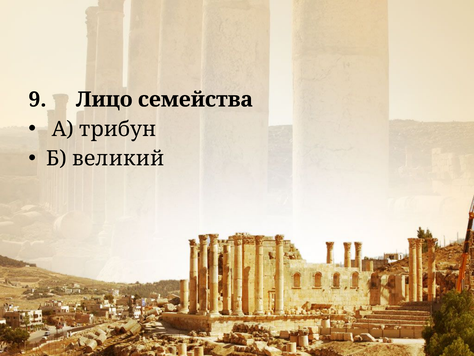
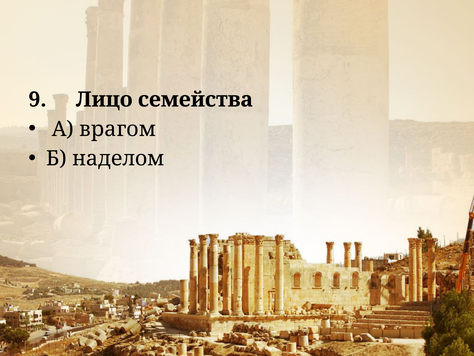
трибун: трибун -> врагом (118, 129)
великий: великий -> наделом (118, 158)
